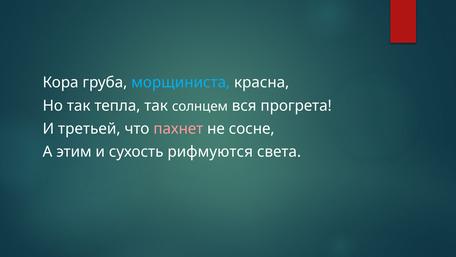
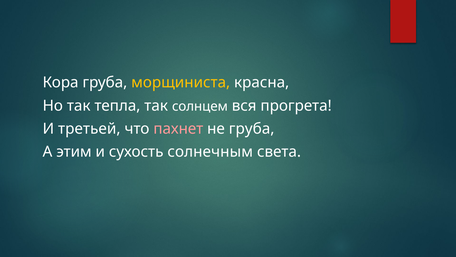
морщиниста colour: light blue -> yellow (181, 82)
не сосне: сосне -> груба (252, 128)
рифмуются: рифмуются -> солнечным (210, 151)
